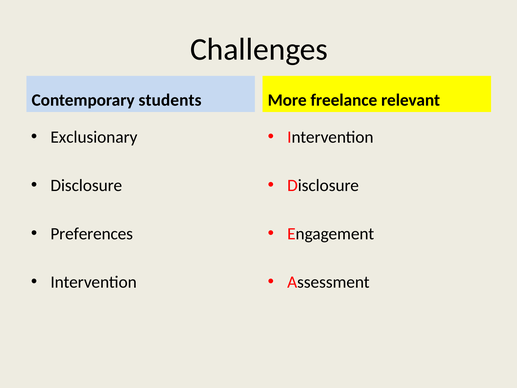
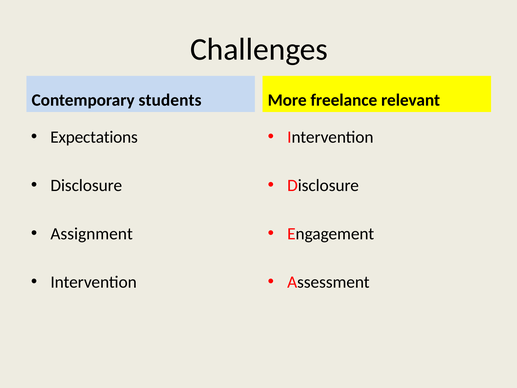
Exclusionary: Exclusionary -> Expectations (94, 137)
Preferences: Preferences -> Assignment (92, 234)
